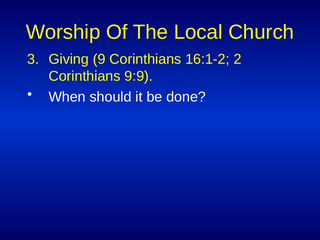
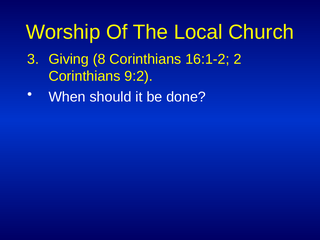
9: 9 -> 8 (99, 59)
9:9: 9:9 -> 9:2 (139, 76)
